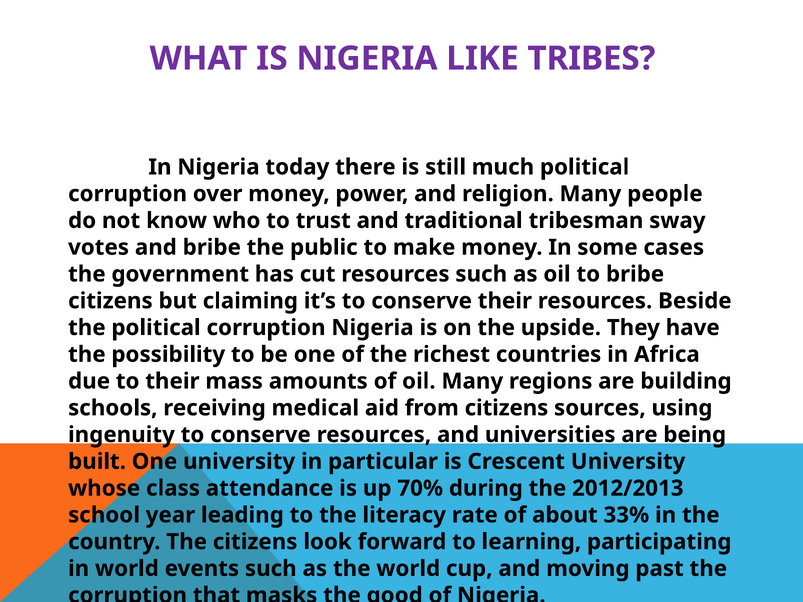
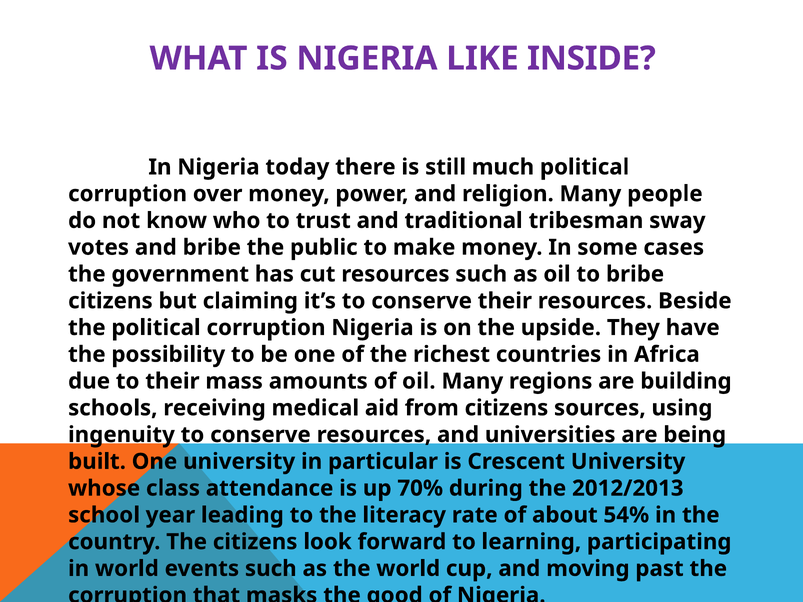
TRIBES: TRIBES -> INSIDE (591, 59)
33%: 33% -> 54% (626, 515)
